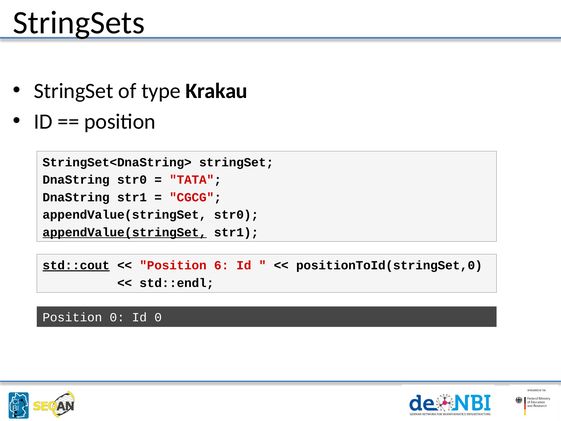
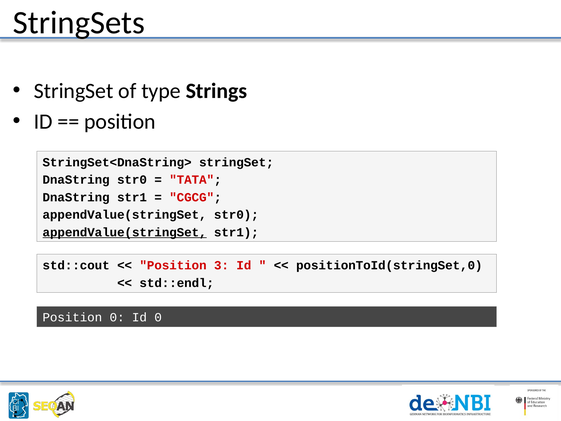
Krakau: Krakau -> Strings (216, 91)
std::cout underline: present -> none (76, 265)
6: 6 -> 3 (222, 265)
